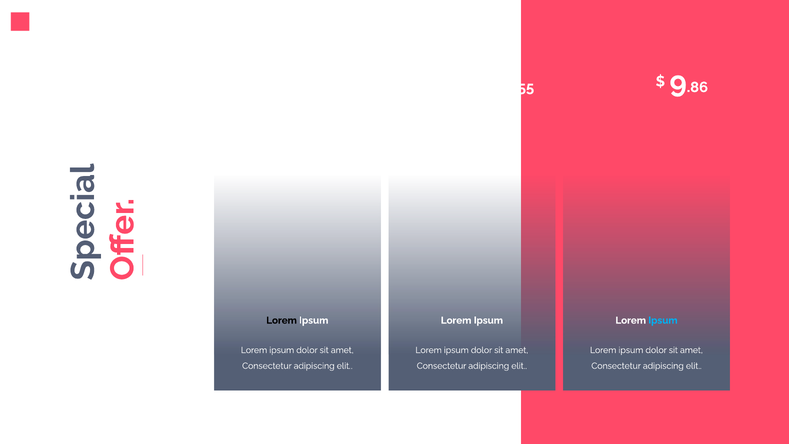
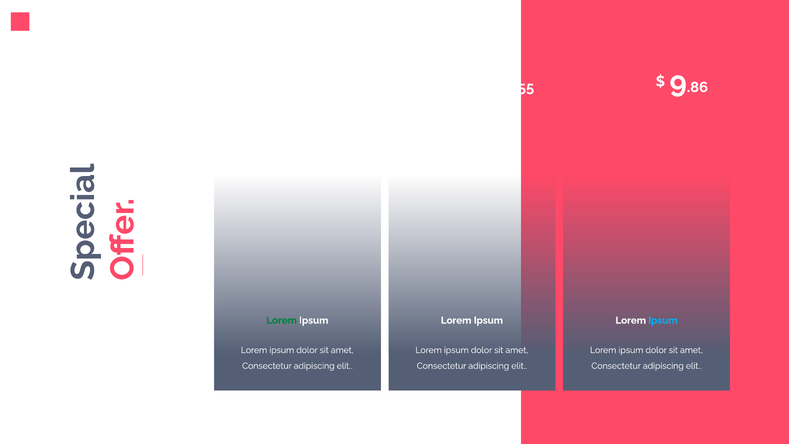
Lorem colour: black -> green (282, 320)
